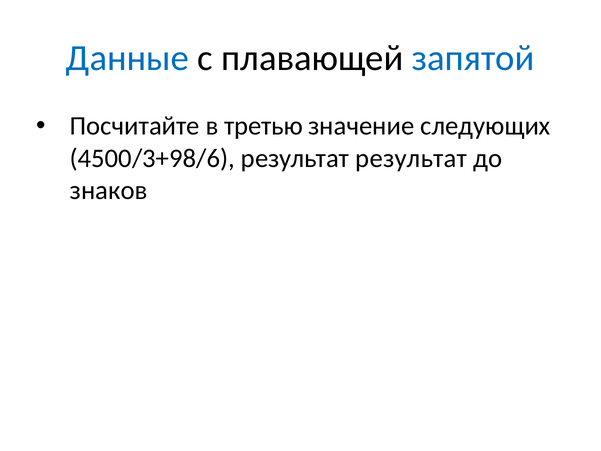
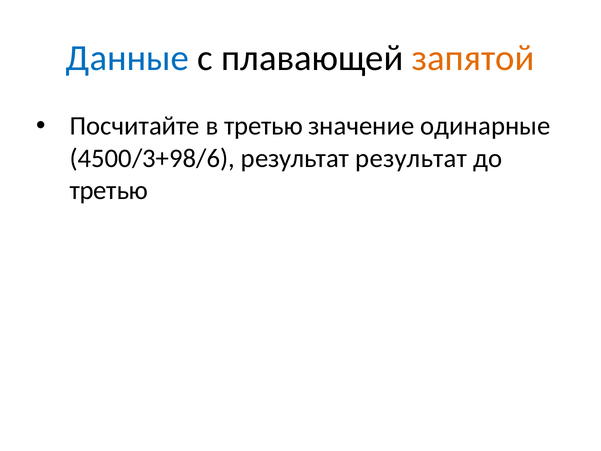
запятой colour: blue -> orange (473, 58)
следующих: следующих -> одинарные (485, 126)
знаков: знаков -> третью (109, 190)
